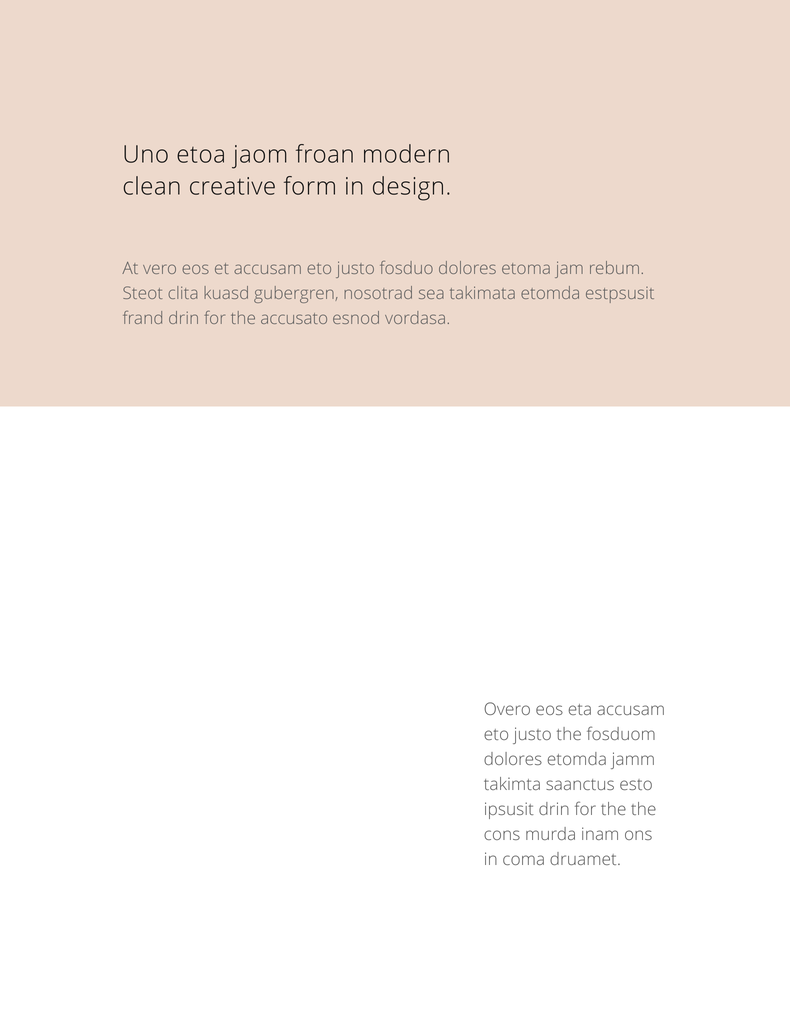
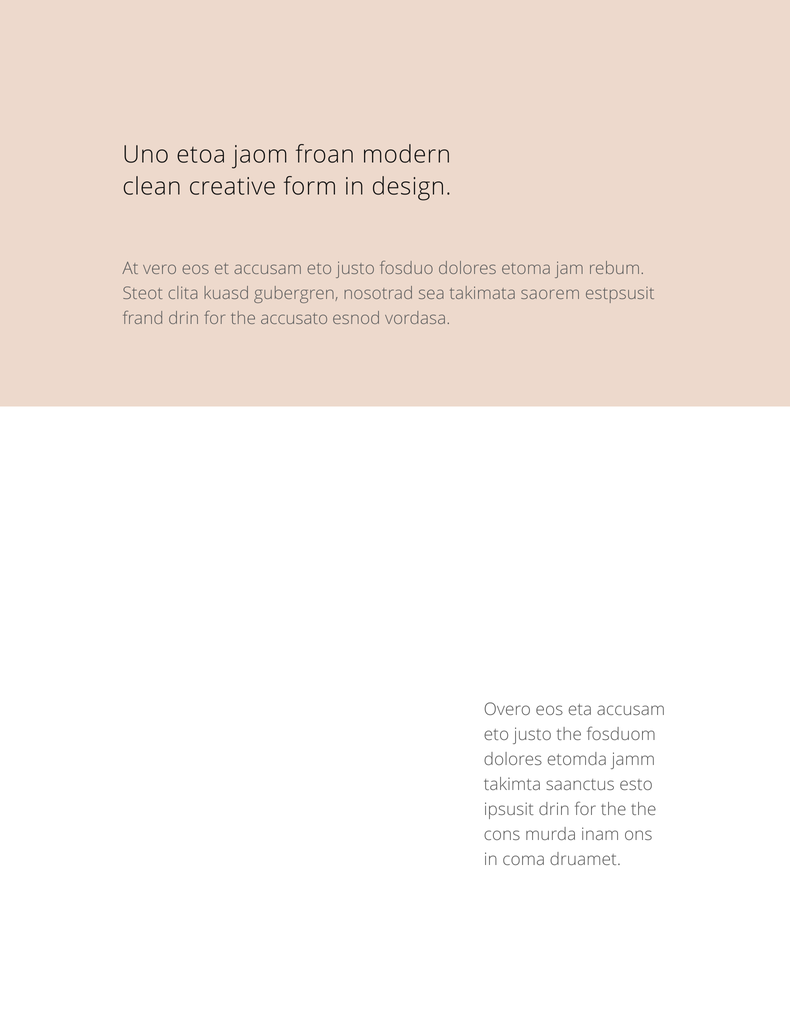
takimata etomda: etomda -> saorem (550, 294)
